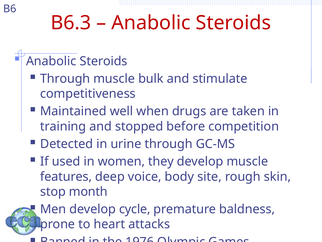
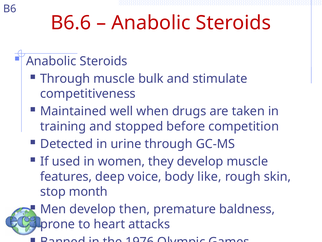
B6.3: B6.3 -> B6.6 (71, 23)
site: site -> like (209, 176)
cycle: cycle -> then (135, 209)
